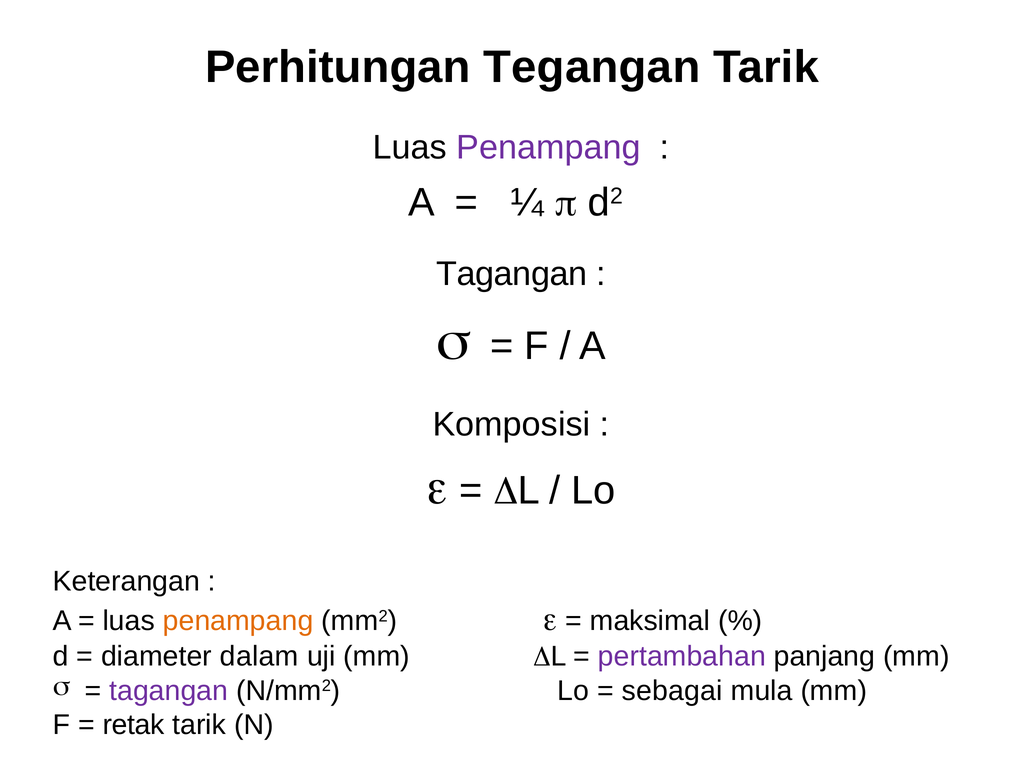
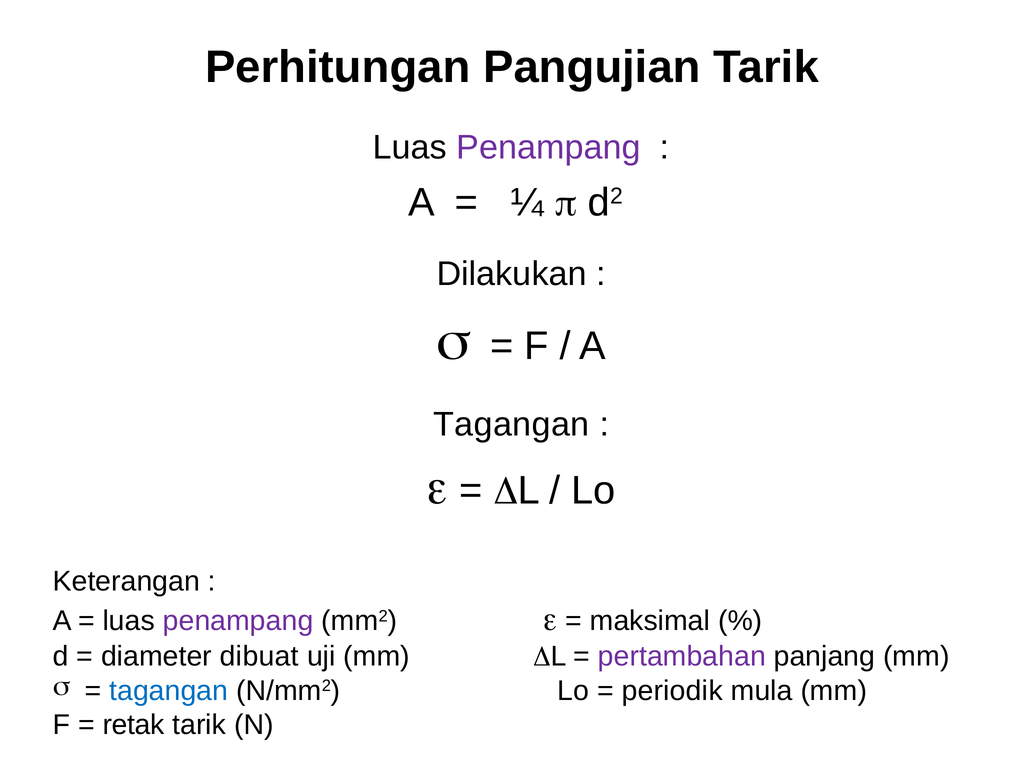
Tegangan: Tegangan -> Pangujian (592, 67)
Tagangan: Tagangan -> Dilakukan (512, 274)
Komposisi: Komposisi -> Tagangan (511, 424)
penampang colour: orange -> purple (238, 621)
dalam: dalam -> dibuat (259, 656)
tagangan colour: purple -> blue (169, 690)
sebagai: sebagai -> periodik (672, 690)
